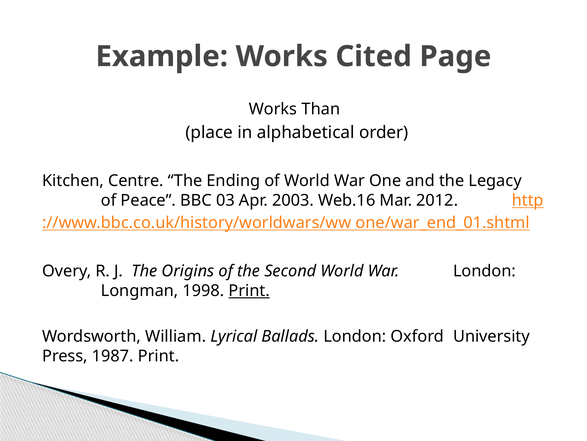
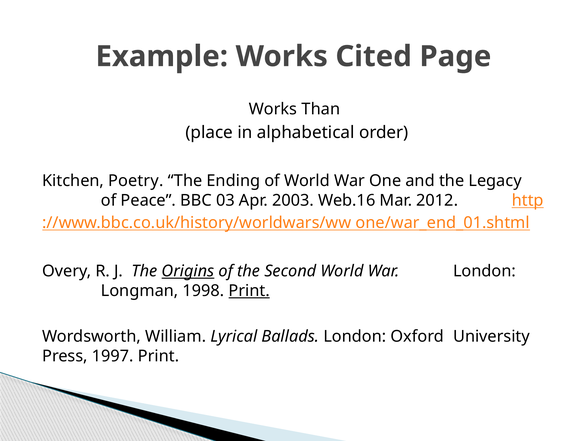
Centre: Centre -> Poetry (136, 180)
Origins underline: none -> present (188, 271)
1987: 1987 -> 1997 (113, 356)
